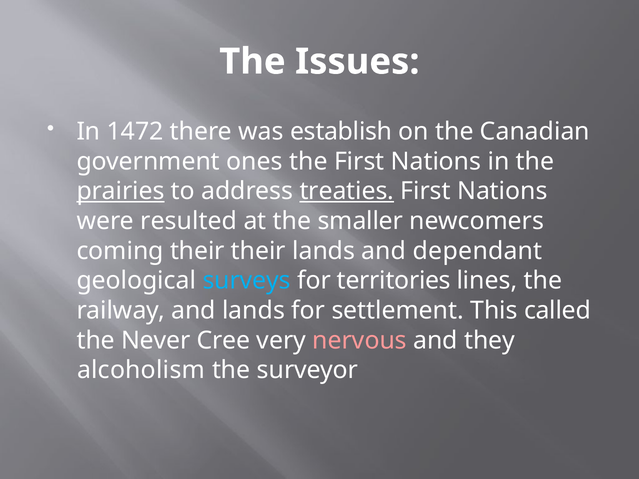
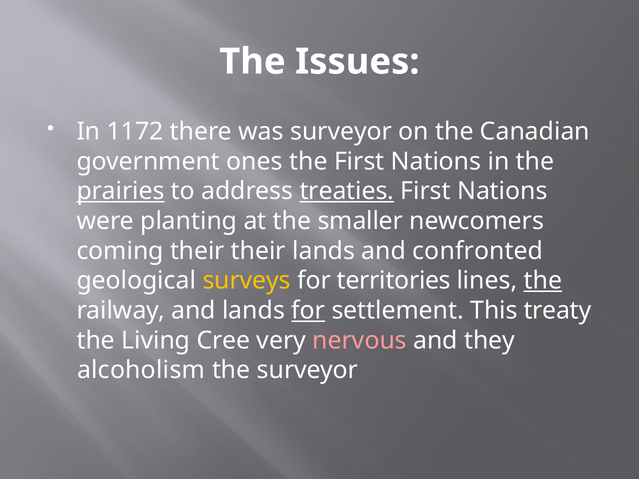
1472: 1472 -> 1172 (135, 132)
was establish: establish -> surveyor (341, 132)
resulted: resulted -> planting (189, 221)
dependant: dependant -> confronted (478, 251)
surveys colour: light blue -> yellow (247, 281)
the underline: none -> present (543, 281)
for underline: none -> present (308, 311)
called: called -> treaty (557, 311)
Never: Never -> Living (156, 340)
